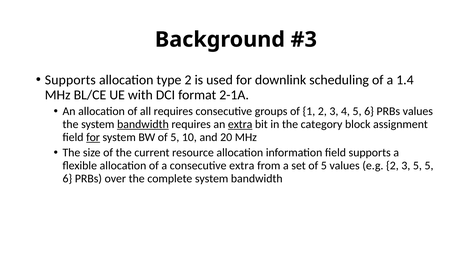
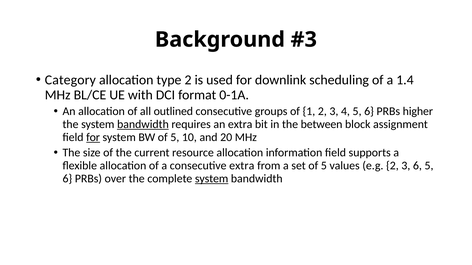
Supports: Supports -> Category (70, 80)
2-1A: 2-1A -> 0-1A (234, 95)
all requires: requires -> outlined (173, 112)
PRBs values: values -> higher (418, 112)
extra underline: present -> none (240, 125)
category: category -> between (322, 125)
3 5: 5 -> 6 (417, 166)
system underline: none -> present (212, 179)
